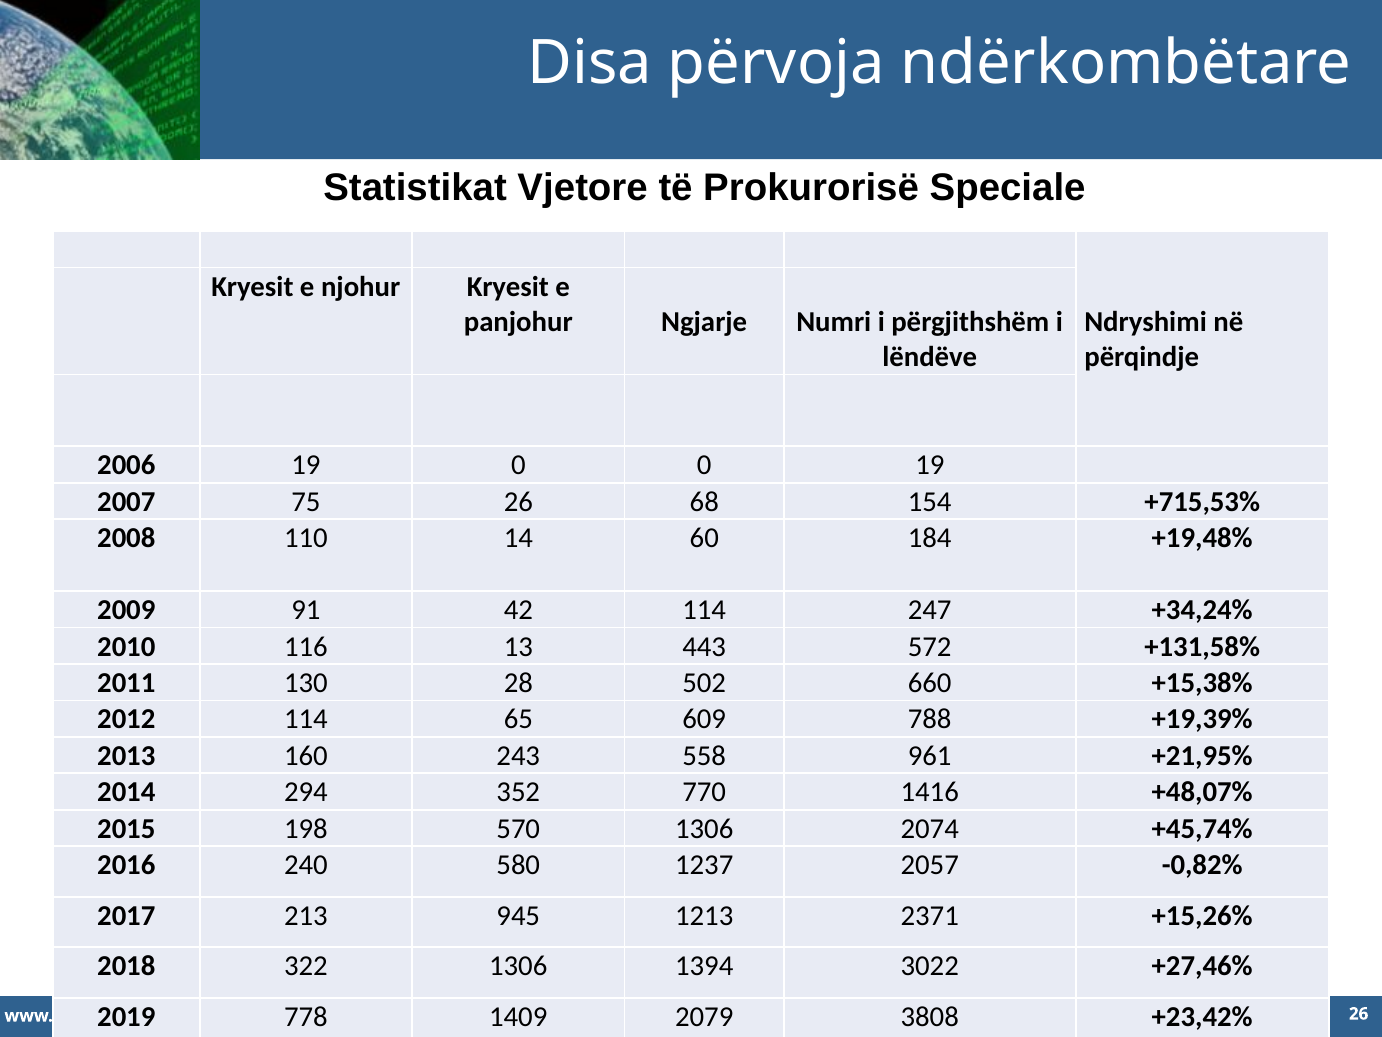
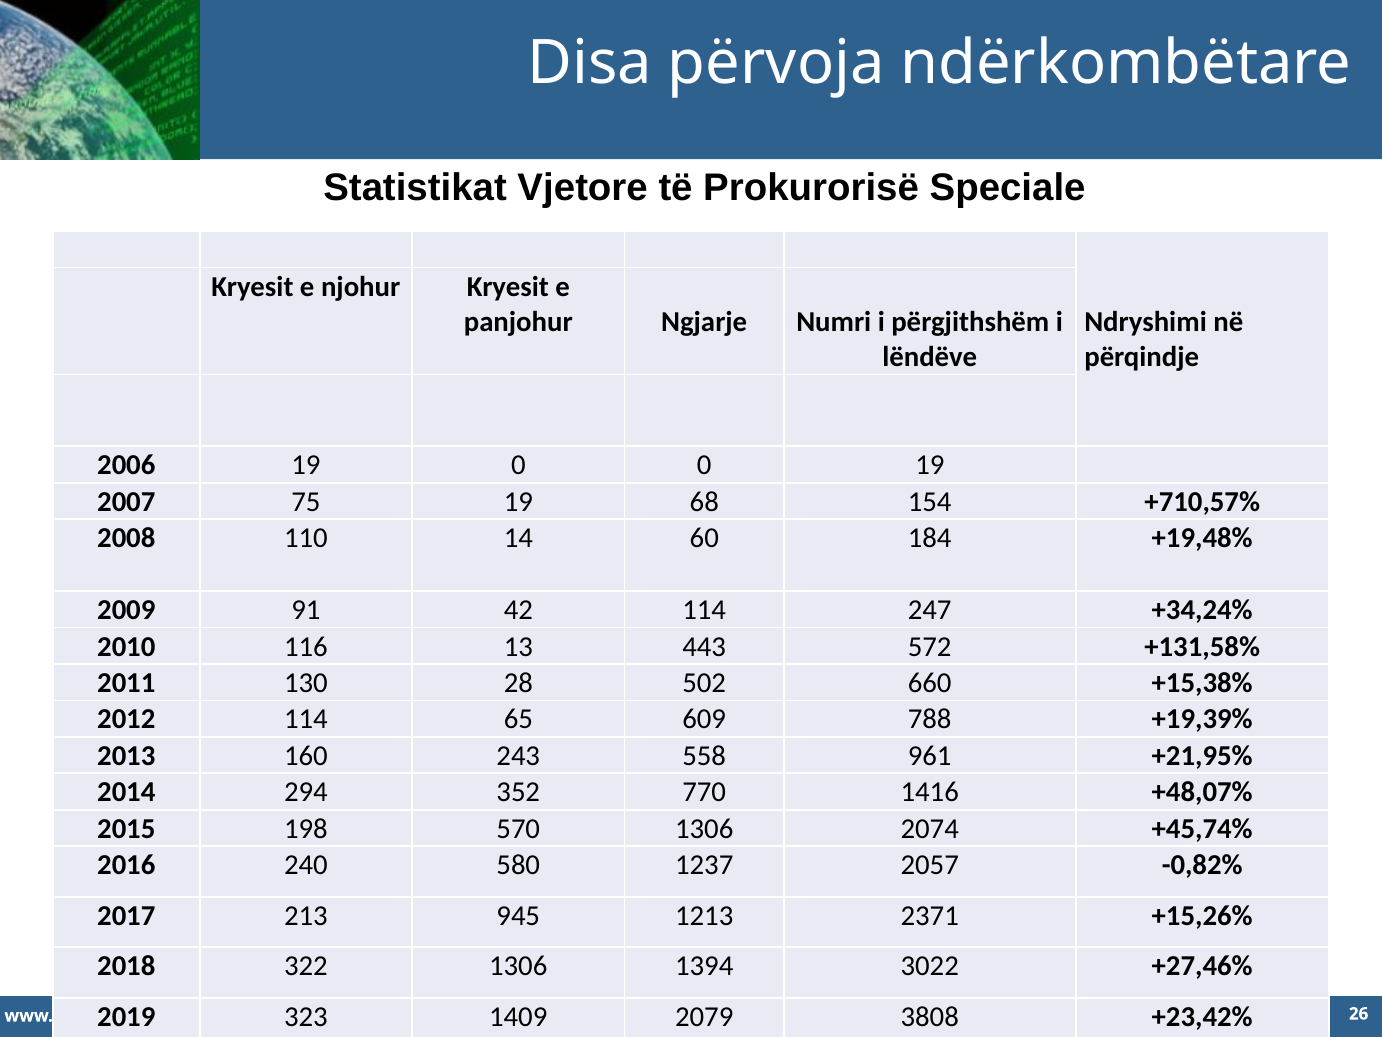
75 26: 26 -> 19 (518, 502)
+715,53%: +715,53% -> +710,57% (1202, 502)
778: 778 -> 323 (306, 1016)
